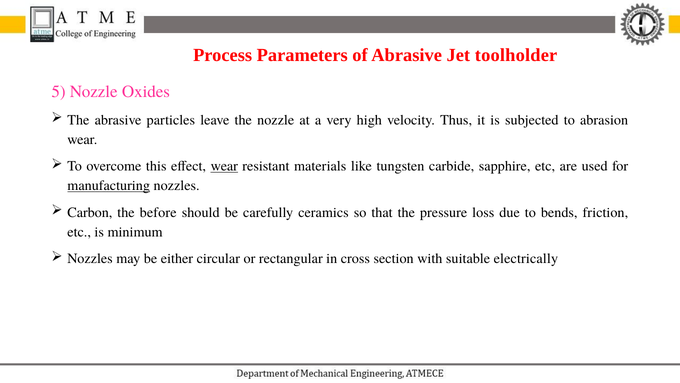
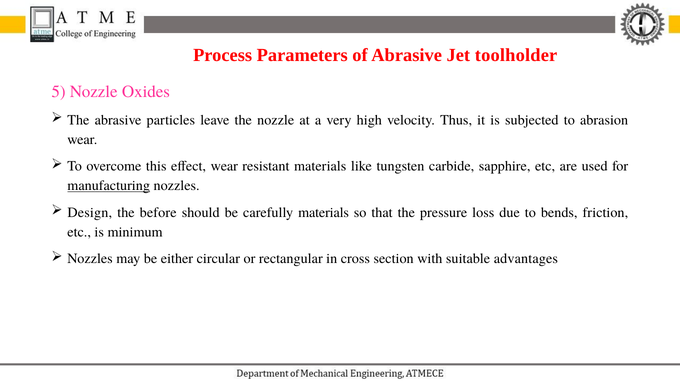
wear underline: present -> none (224, 166)
Carbon: Carbon -> Design (90, 212)
carefully ceramics: ceramics -> materials (324, 212)
electrically: electrically -> advantages (526, 258)
